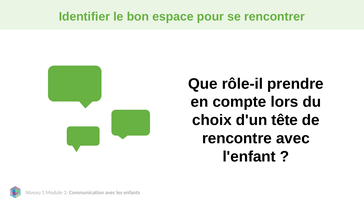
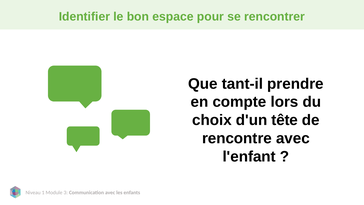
rôle-il: rôle-il -> tant-il (242, 84)
